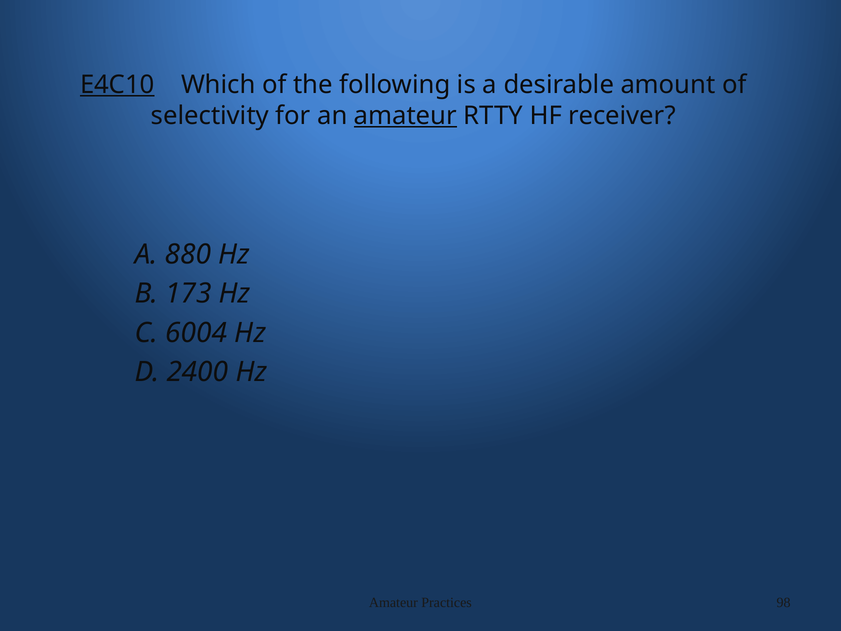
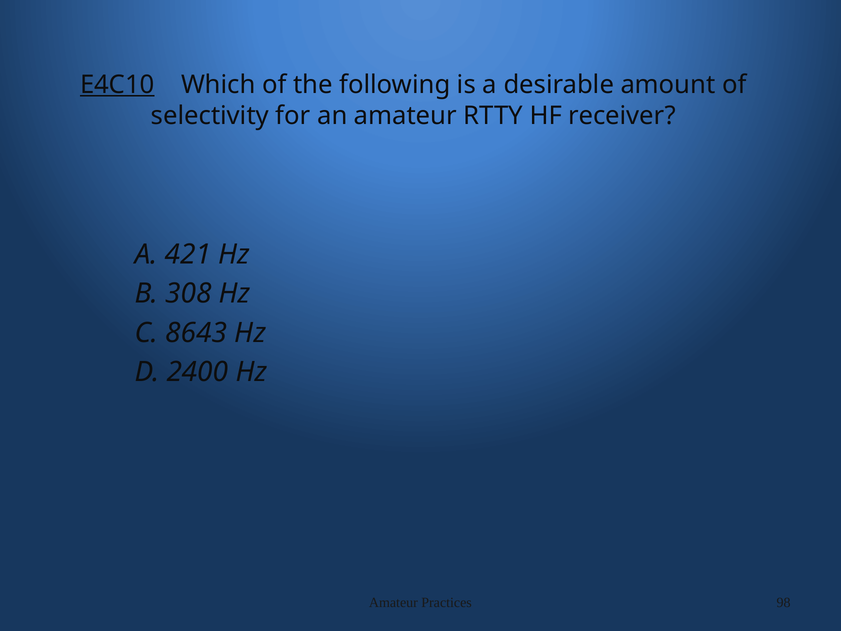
amateur underline: present -> none (405, 116)
880: 880 -> 421 (188, 254)
173: 173 -> 308 (188, 294)
6004: 6004 -> 8643 (196, 333)
